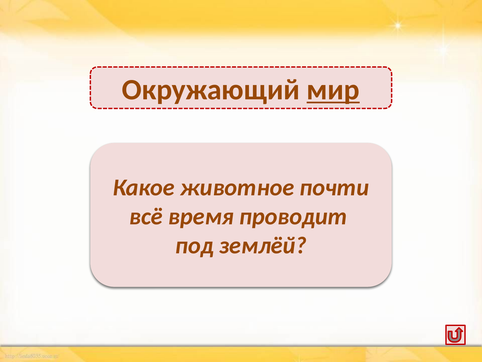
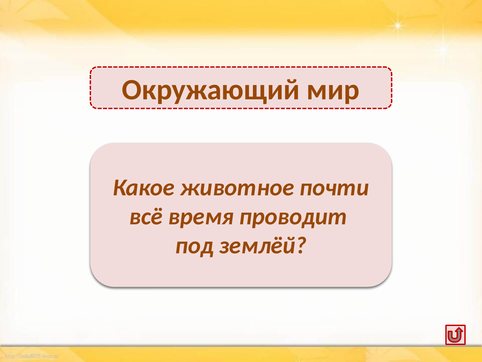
мир underline: present -> none (333, 90)
